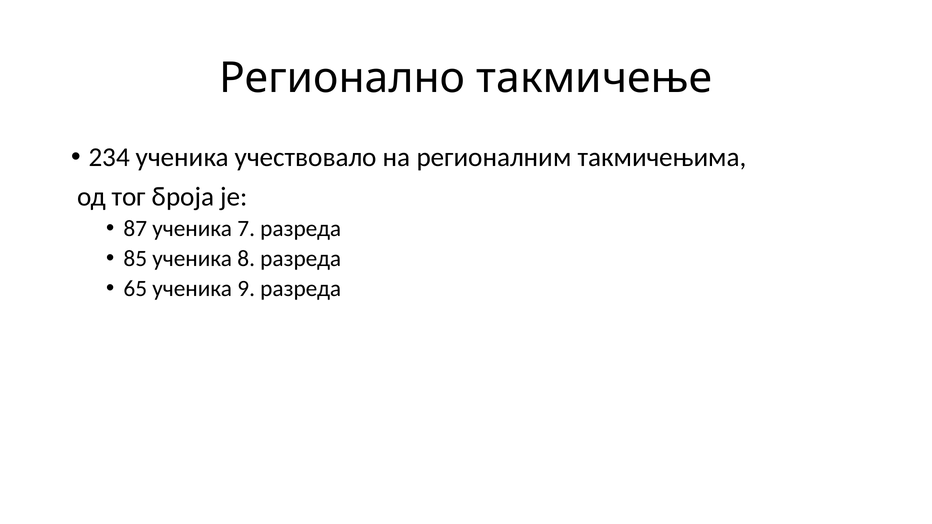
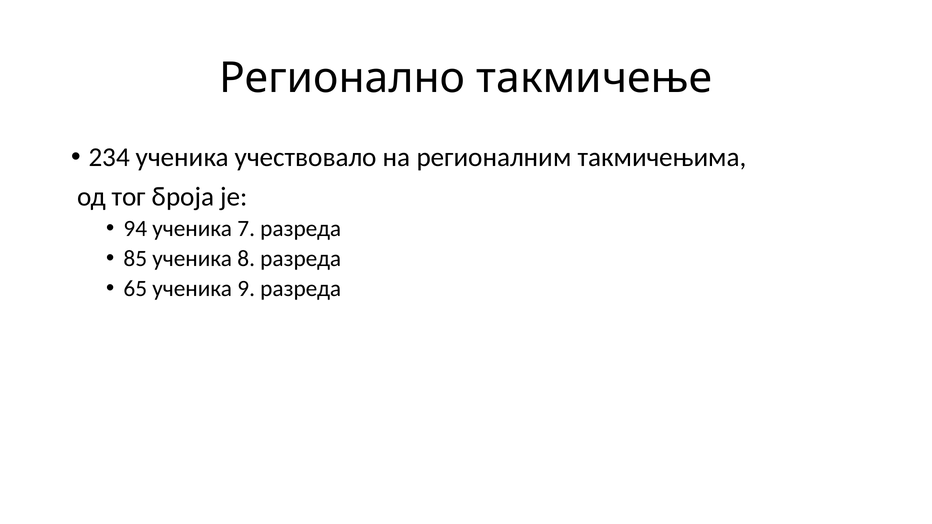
87: 87 -> 94 (135, 229)
